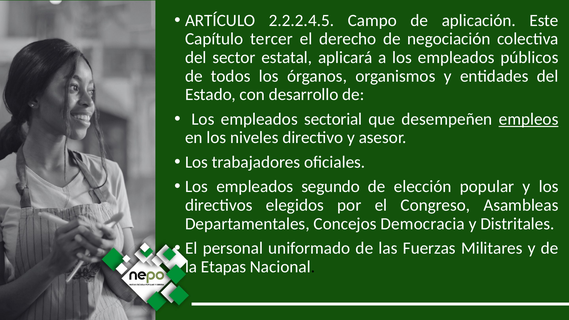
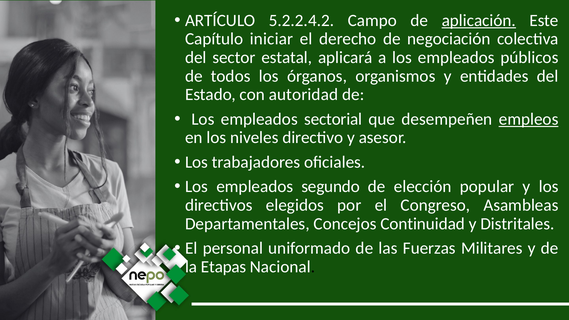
2.2.2.4.5: 2.2.2.4.5 -> 5.2.2.4.2 (301, 20)
aplicación underline: none -> present (479, 20)
tercer: tercer -> iniciar (271, 39)
desarrollo: desarrollo -> autoridad (303, 95)
Democracia: Democracia -> Continuidad (423, 224)
